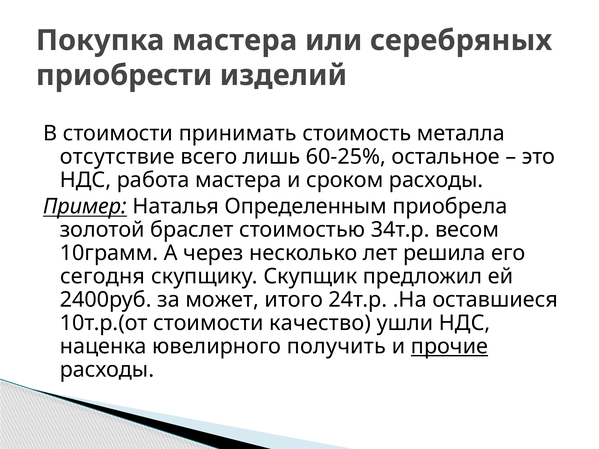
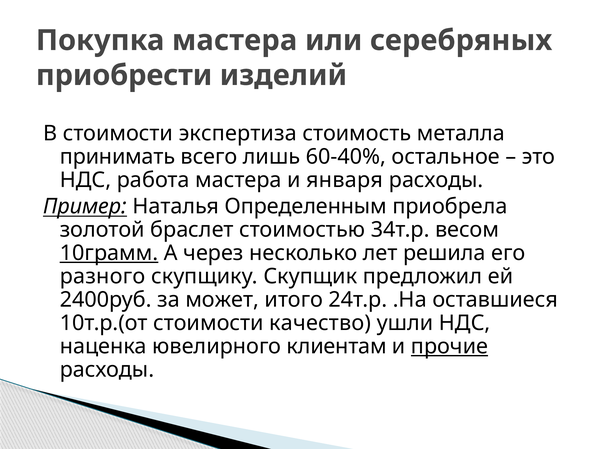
принимать: принимать -> экспертиза (238, 134)
отсутствие: отсутствие -> принимать (117, 157)
60-25%: 60-25% -> 60-40% (346, 157)
сроком: сроком -> января (345, 180)
10грамм underline: none -> present (109, 253)
сегодня: сегодня -> разного (103, 277)
получить: получить -> клиентам (337, 347)
